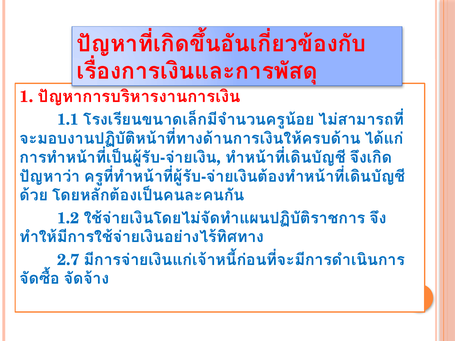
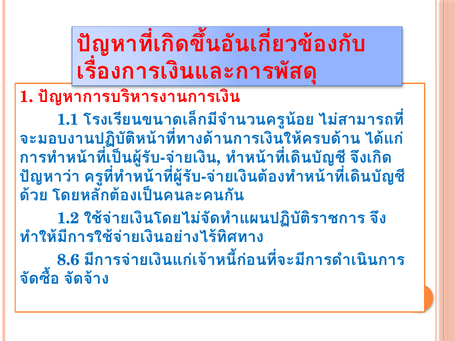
2.7: 2.7 -> 8.6 (68, 260)
